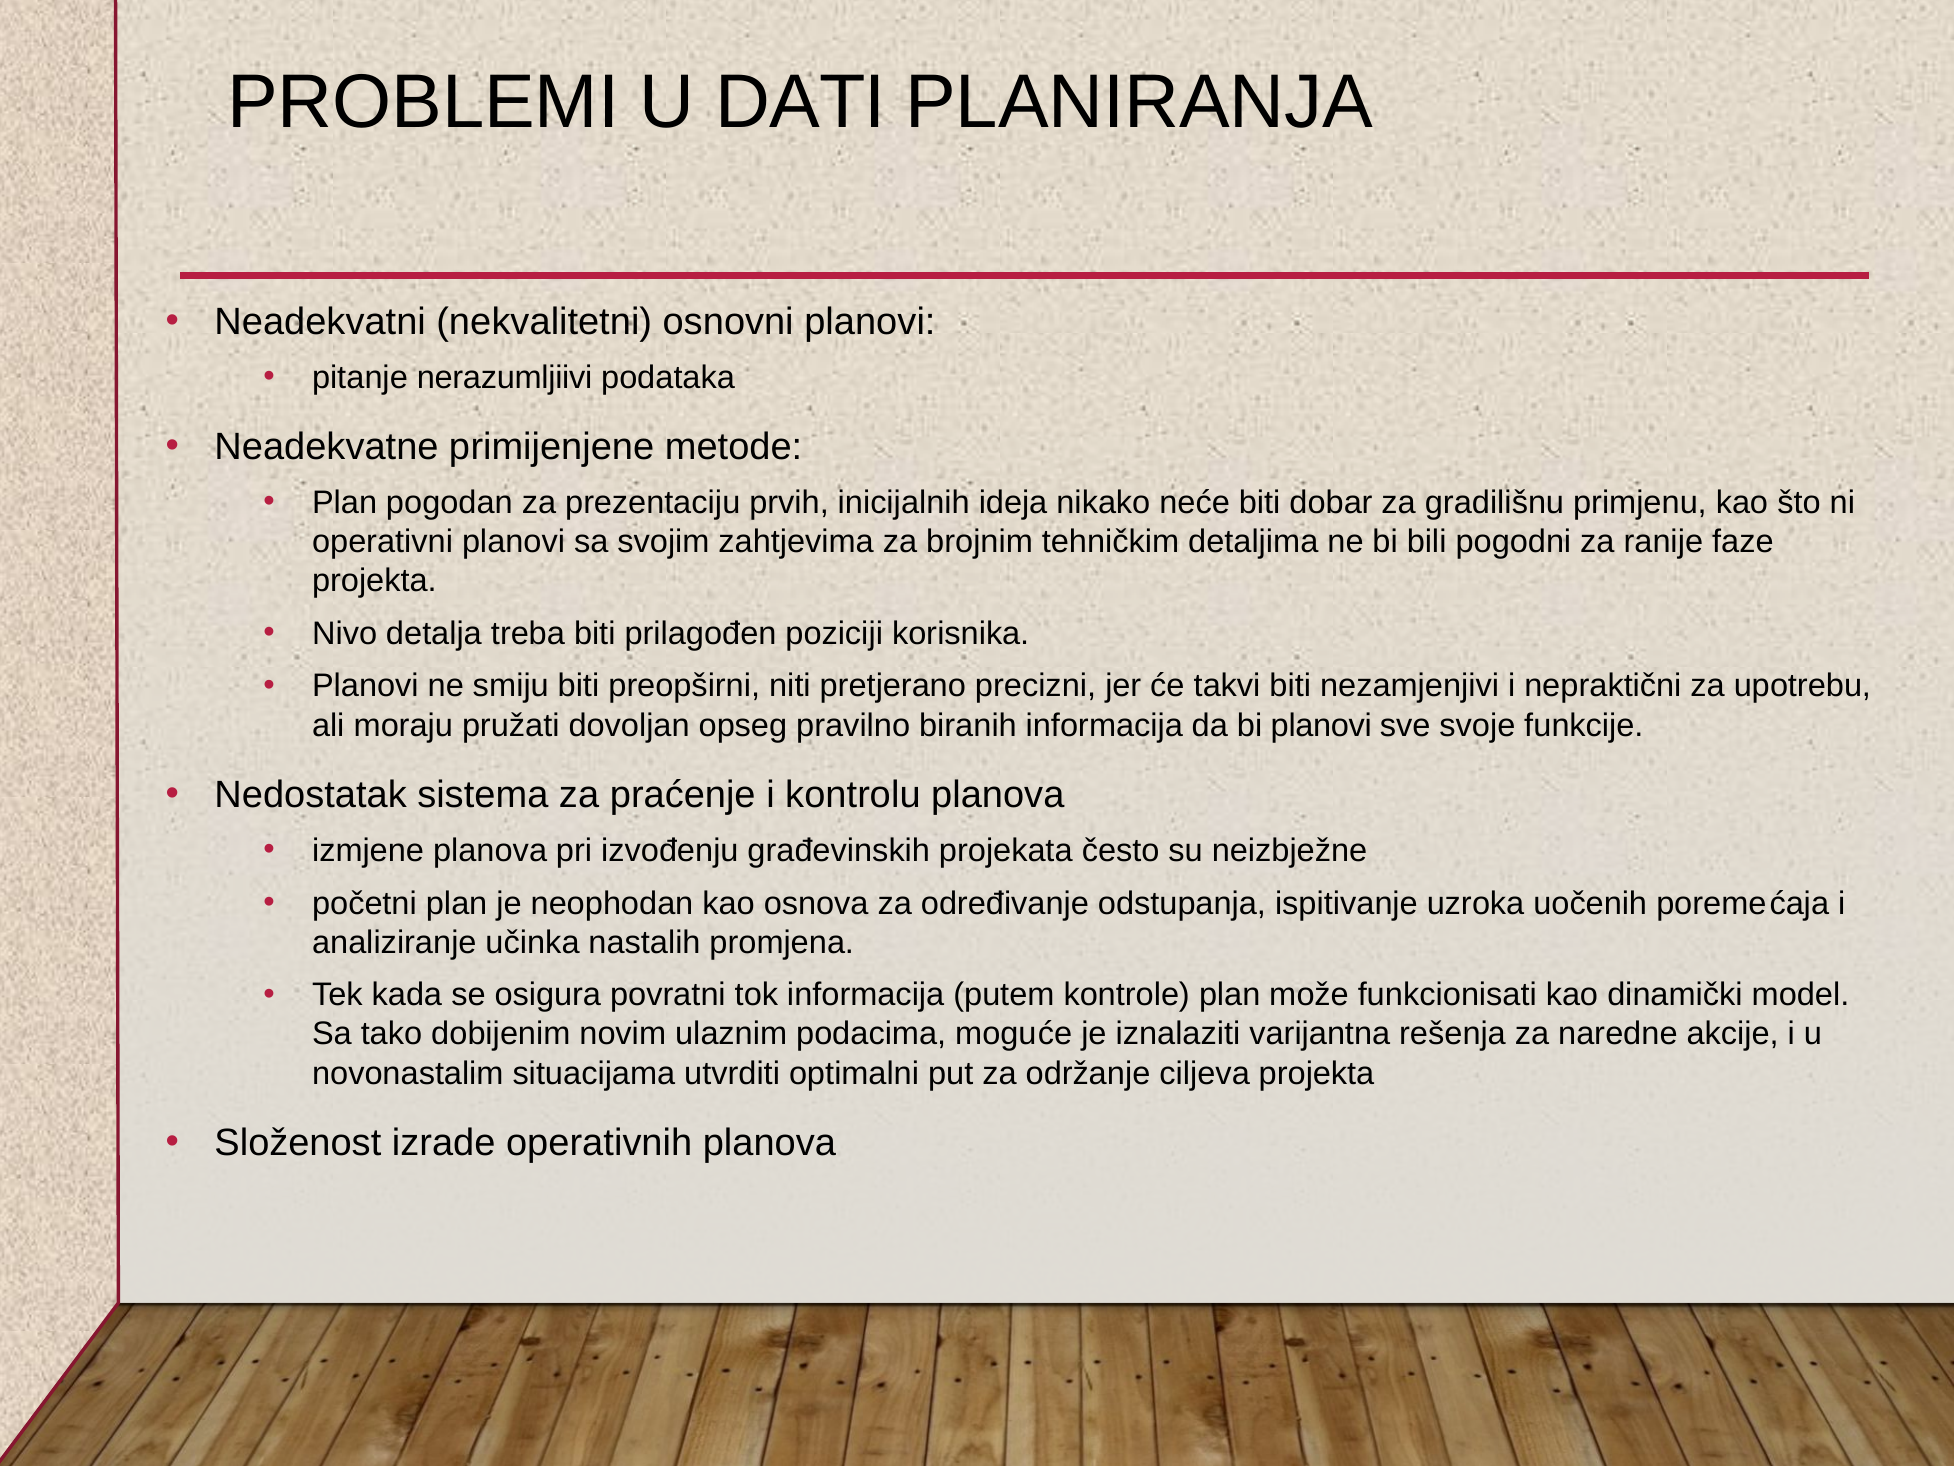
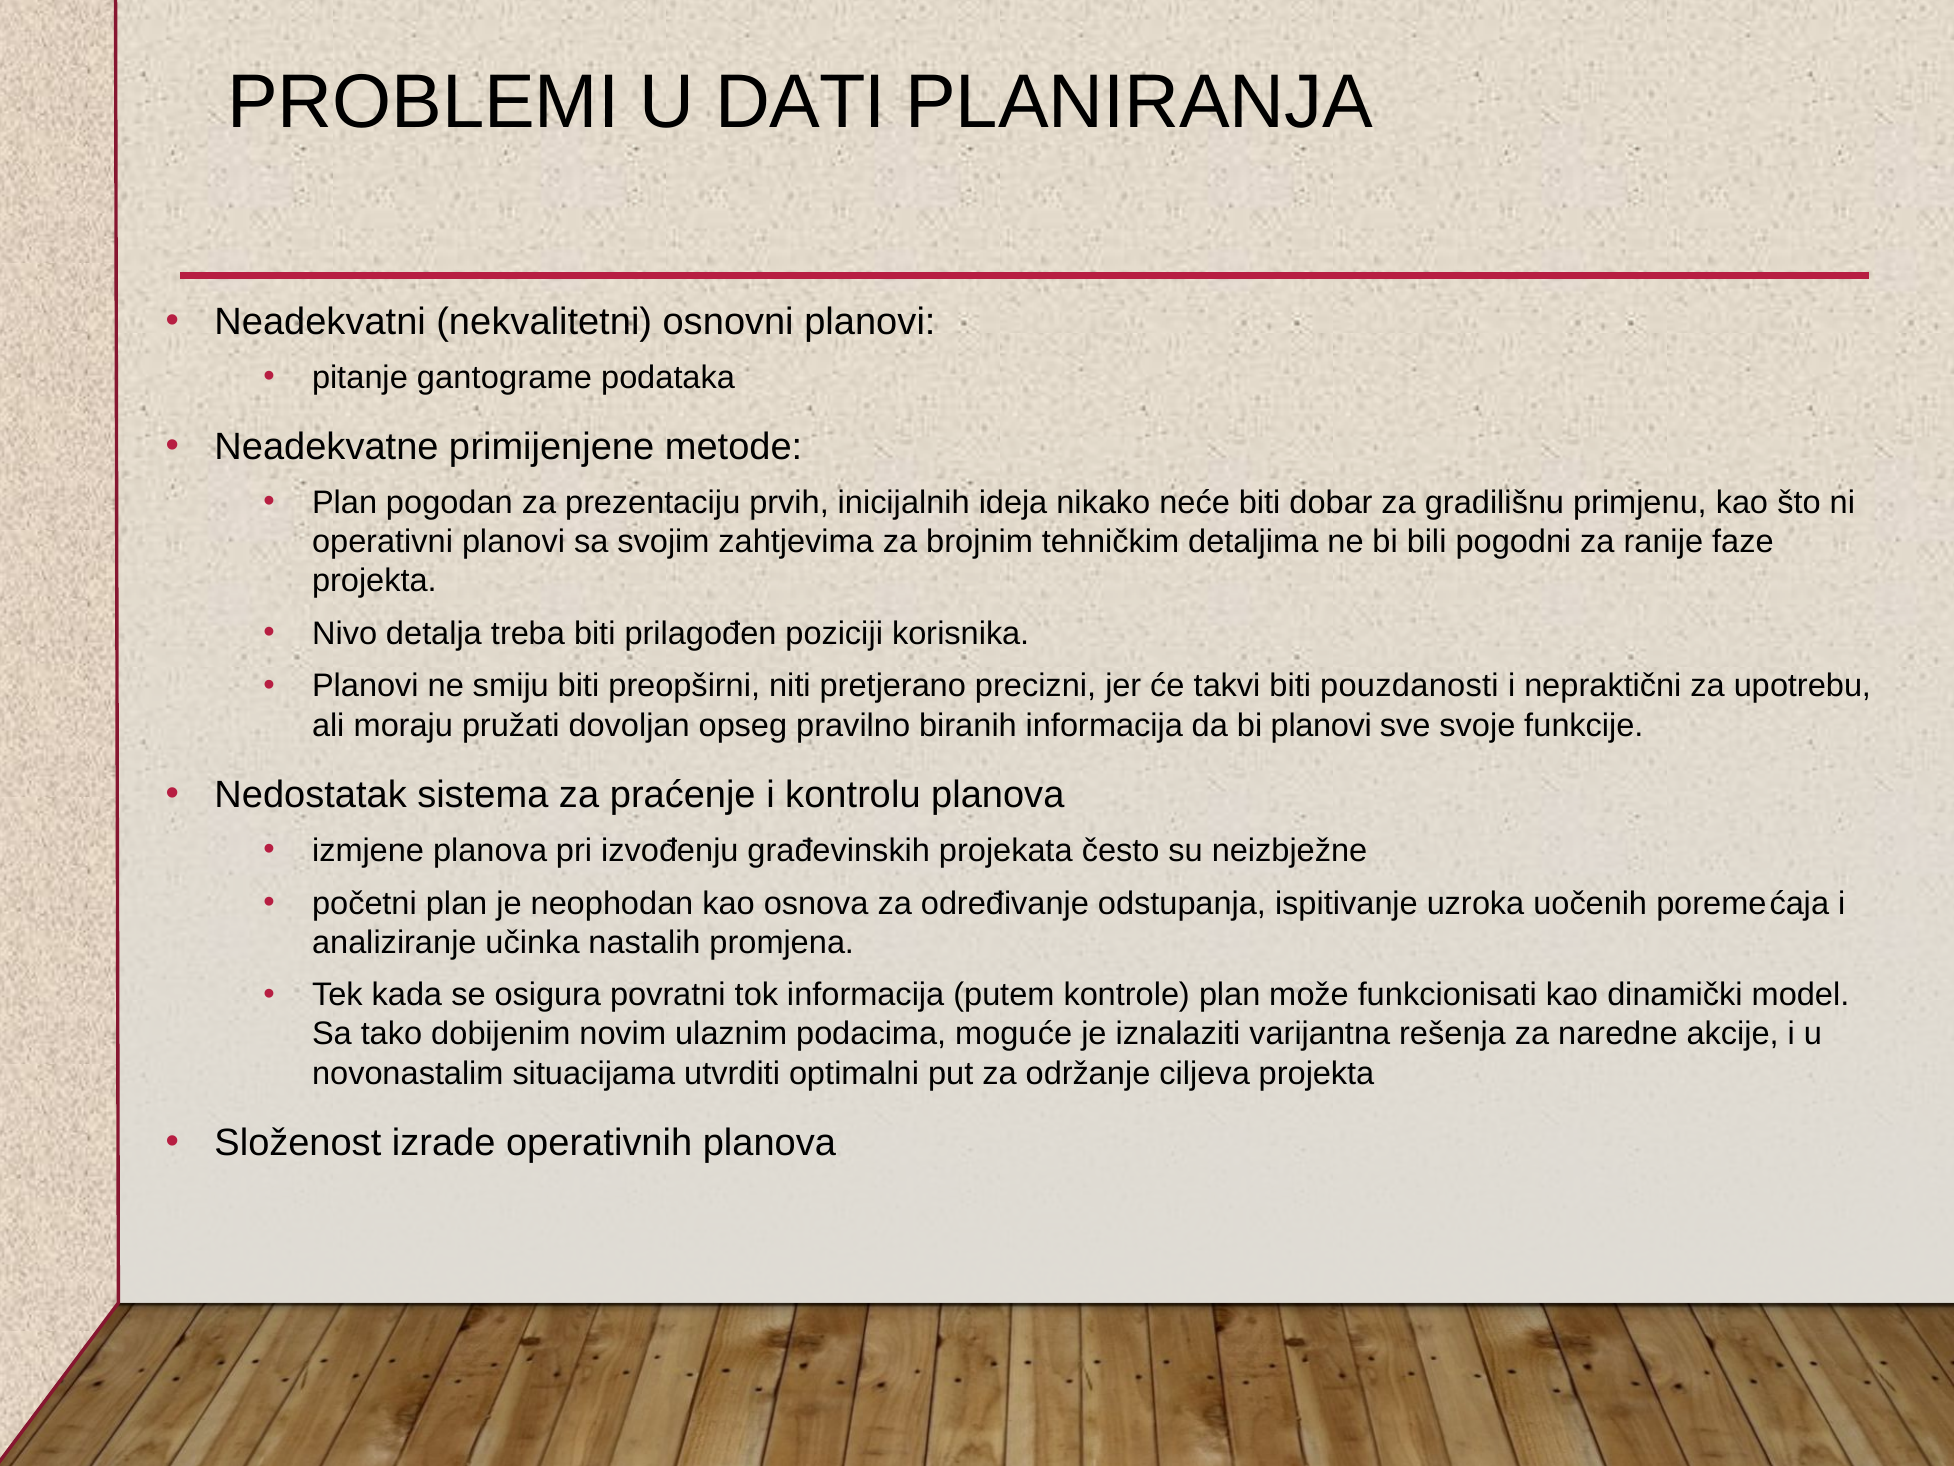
nerazumljiivi: nerazumljiivi -> gantograme (504, 377)
nezamjenjivi: nezamjenjivi -> pouzdanosti (1409, 686)
